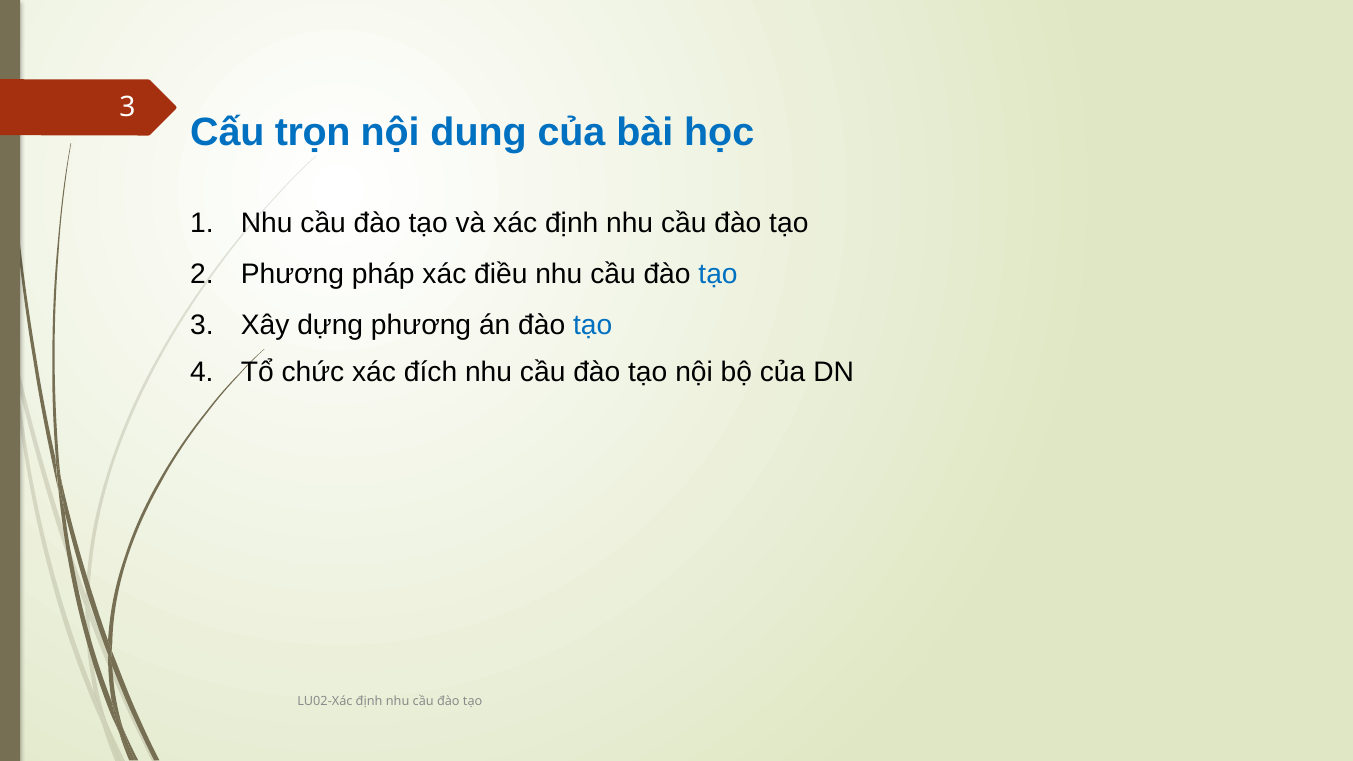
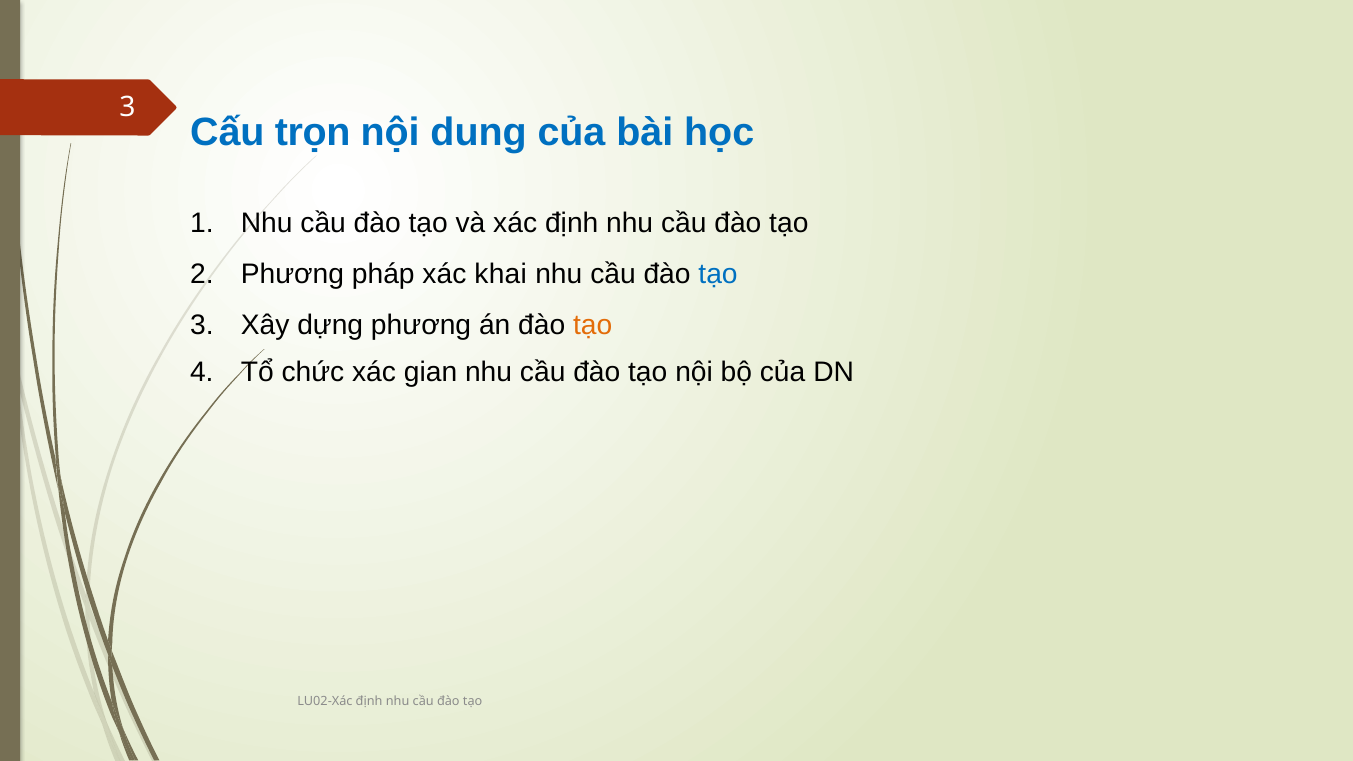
điều: điều -> khai (501, 274)
tạo colour: blue -> orange (593, 325)
đích: đích -> gian (431, 372)
